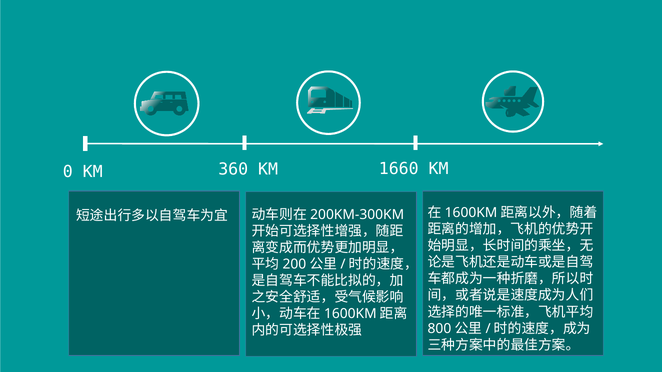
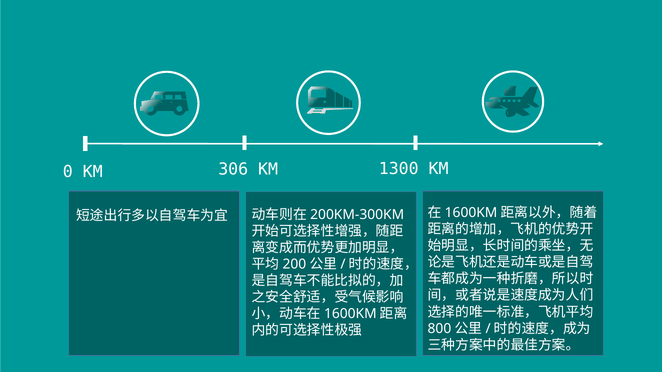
360: 360 -> 306 (233, 170)
1660: 1660 -> 1300 (399, 169)
